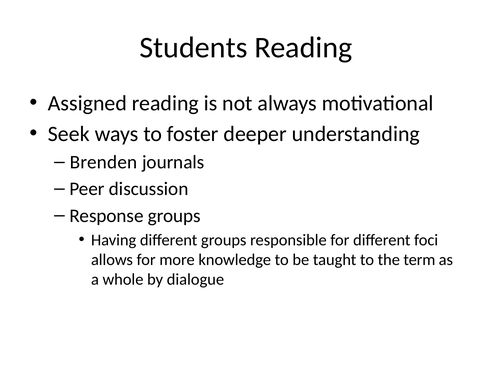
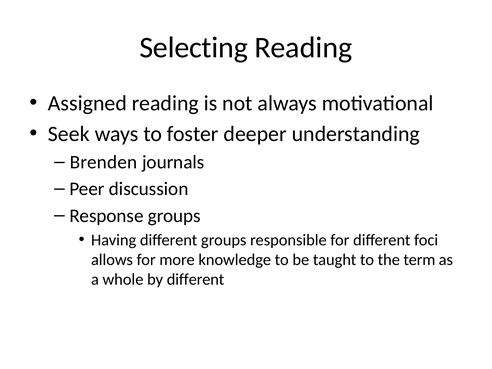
Students: Students -> Selecting (194, 48)
by dialogue: dialogue -> different (196, 279)
